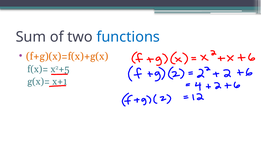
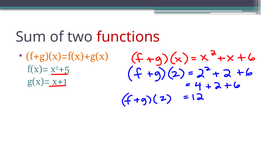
functions colour: blue -> red (128, 37)
